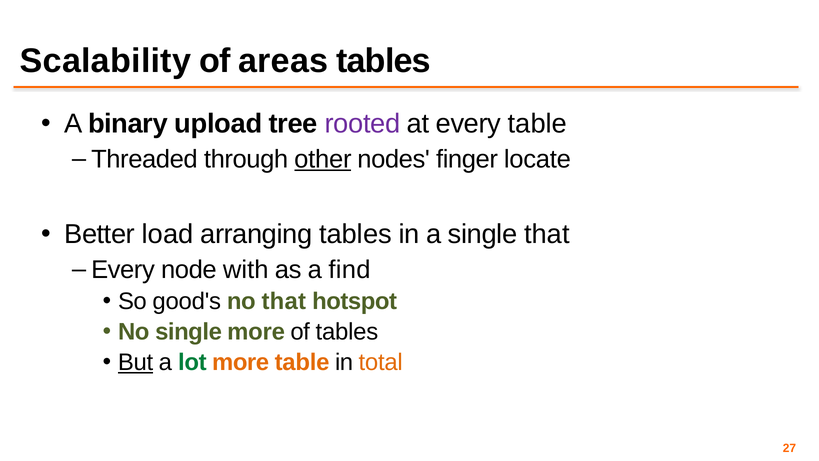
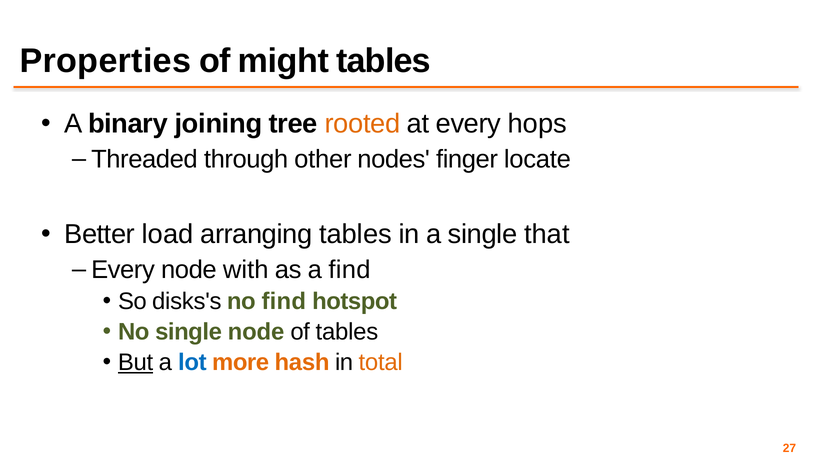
Scalability: Scalability -> Properties (105, 61)
areas: areas -> might (284, 61)
upload: upload -> joining (218, 124)
rooted colour: purple -> orange (363, 124)
every table: table -> hops (537, 124)
other underline: present -> none (323, 159)
good's: good's -> disks's (187, 301)
no that: that -> find (284, 301)
single more: more -> node (256, 332)
lot colour: green -> blue (192, 362)
more table: table -> hash (302, 362)
